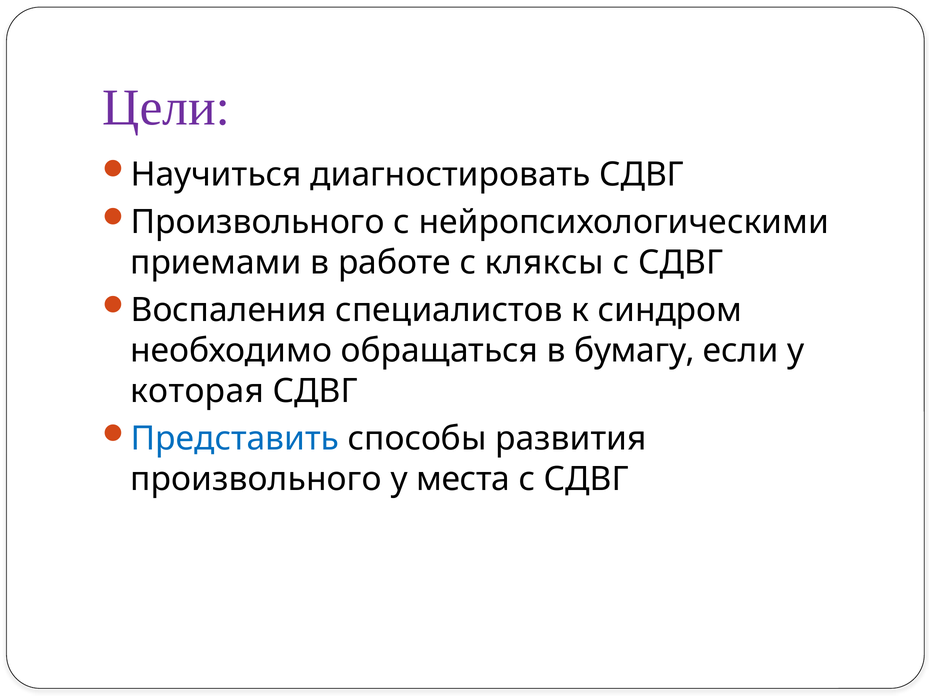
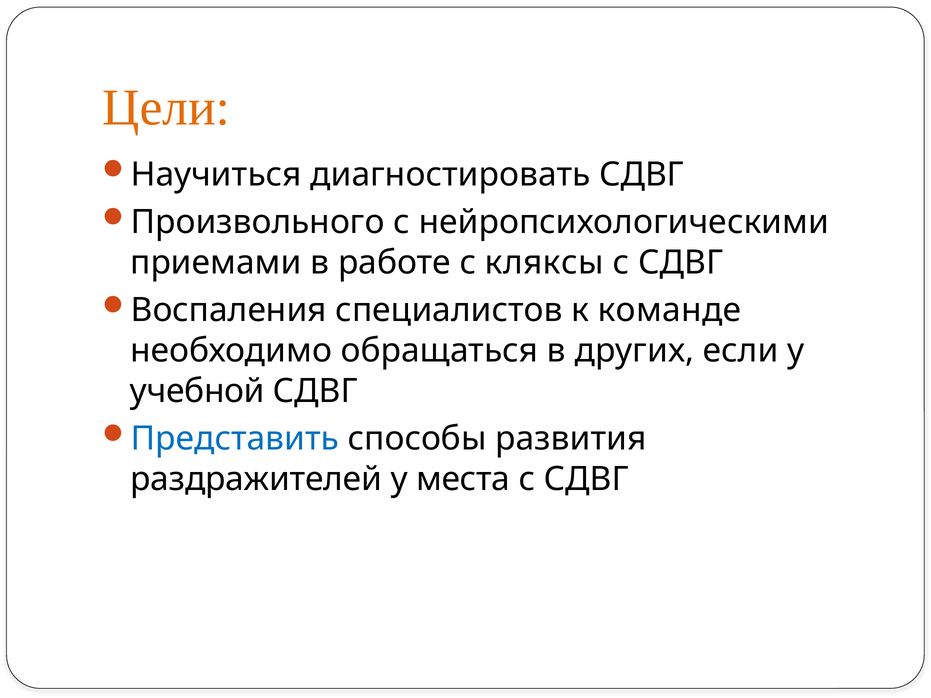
Цели colour: purple -> orange (166, 108)
синдром: синдром -> команде (670, 311)
бумагу: бумагу -> других (634, 351)
которая: которая -> учебной (197, 391)
произвольного: произвольного -> раздражителей (256, 479)
